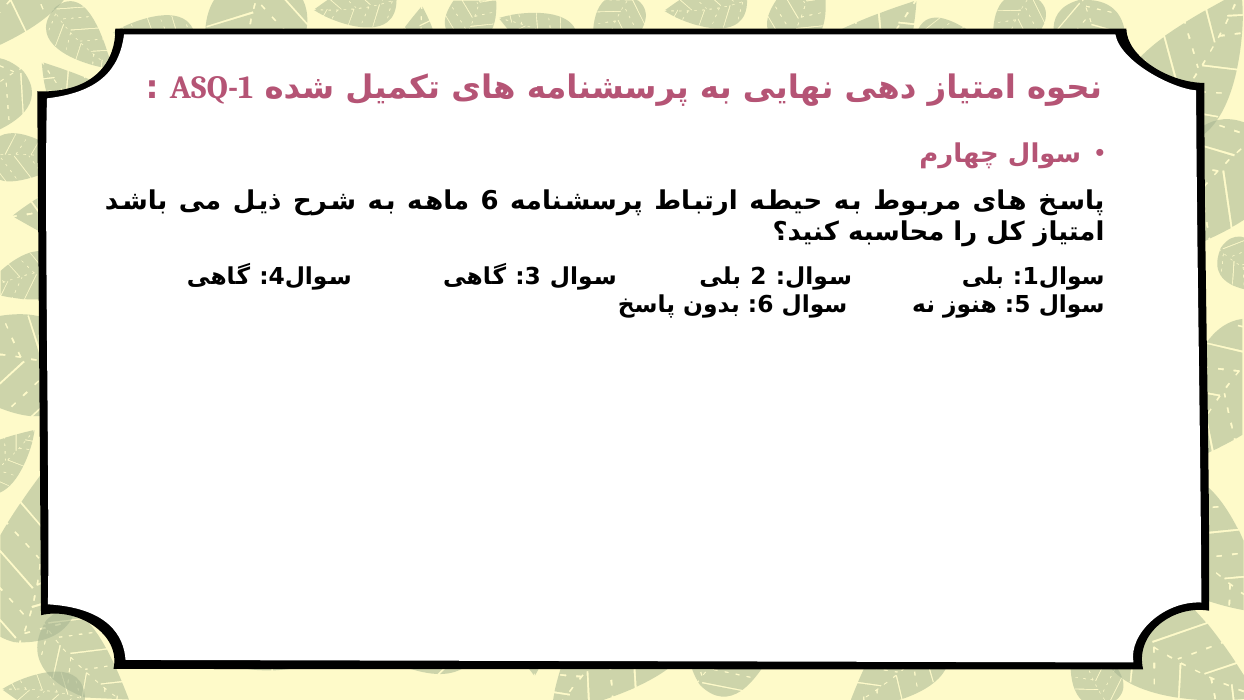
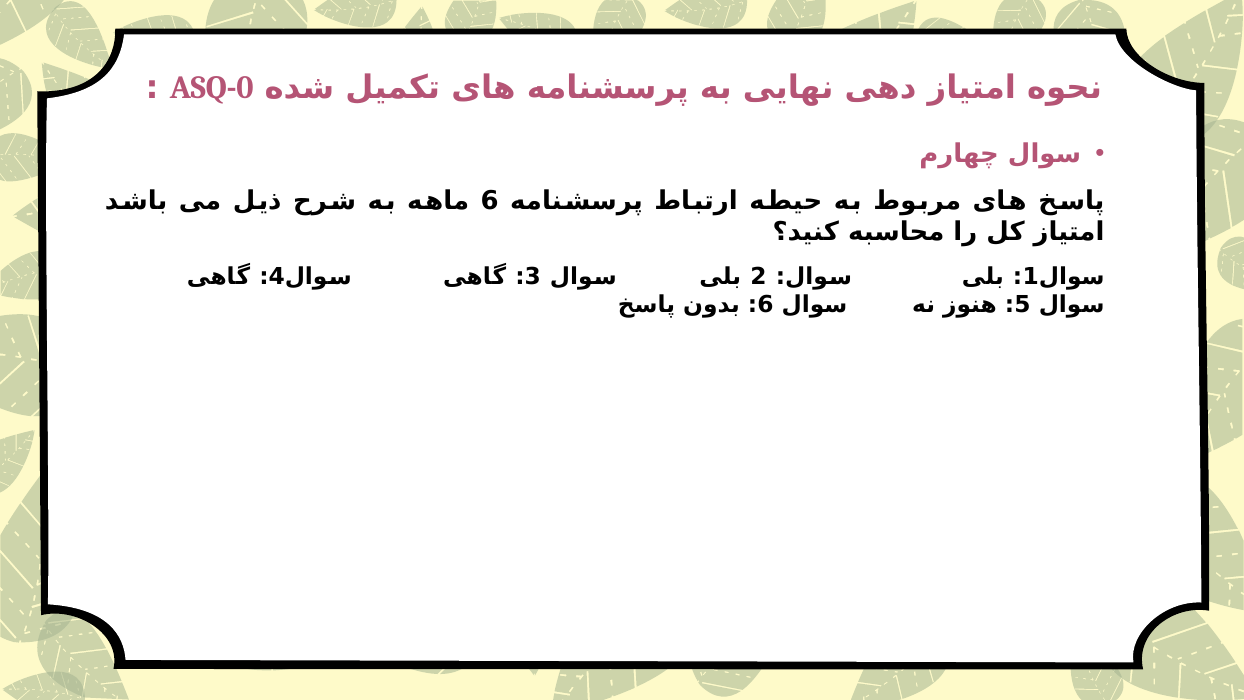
ASQ-1: ASQ-1 -> ASQ-0 (212, 88)
